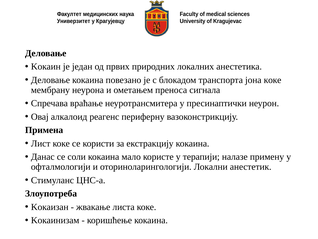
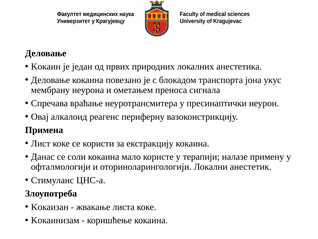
јона коке: коке -> укус (273, 80)
